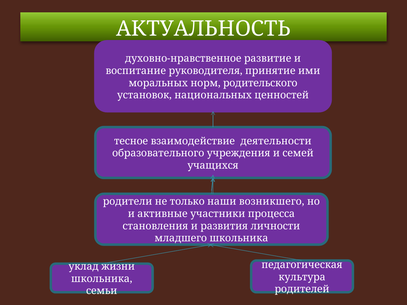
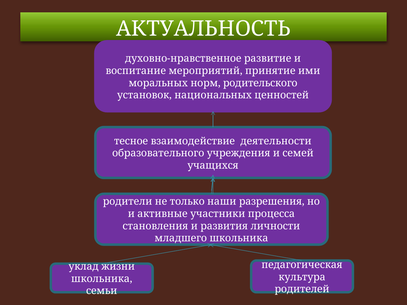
руководителя: руководителя -> мероприятий (206, 71)
возникшего: возникшего -> разрешения (272, 202)
